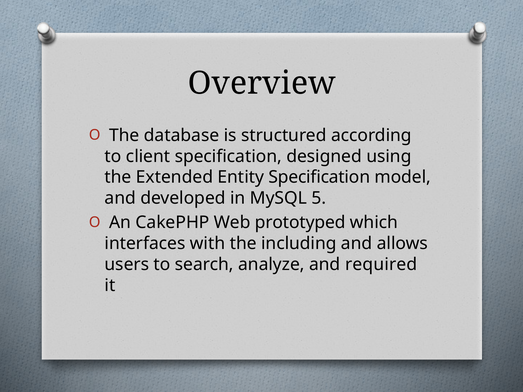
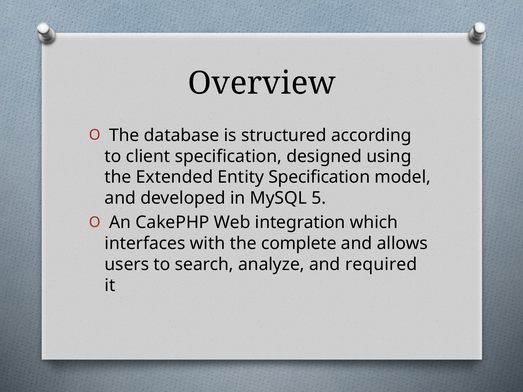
prototyped: prototyped -> integration (300, 223)
including: including -> complete (299, 244)
